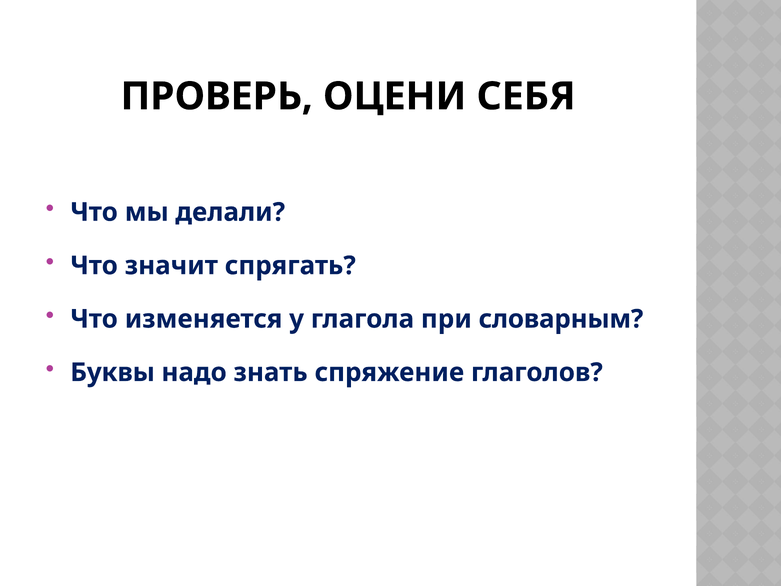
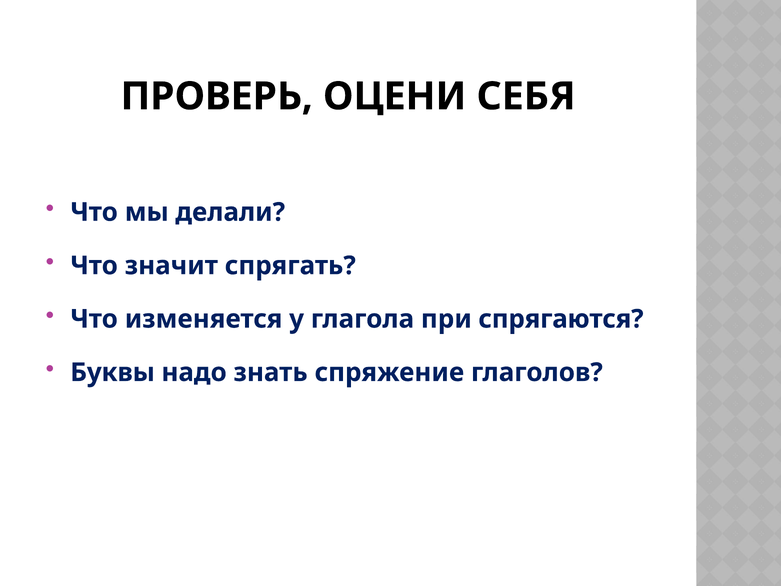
словарным: словарным -> спрягаются (561, 319)
